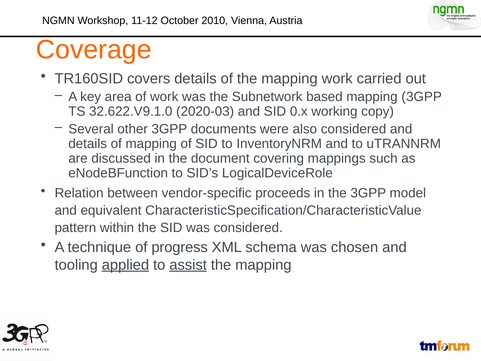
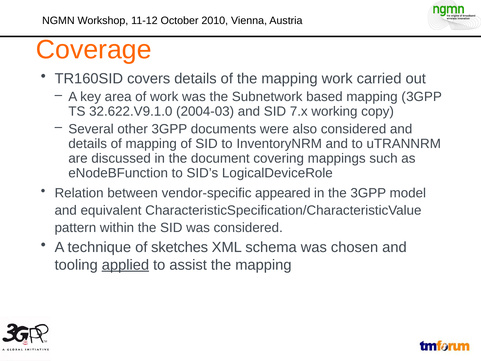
2020-03: 2020-03 -> 2004-03 (205, 111)
0.x: 0.x -> 7.x (299, 111)
proceeds: proceeds -> appeared (283, 193)
progress: progress -> sketches (180, 247)
assist underline: present -> none (188, 265)
